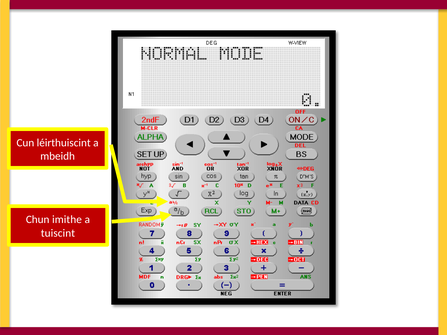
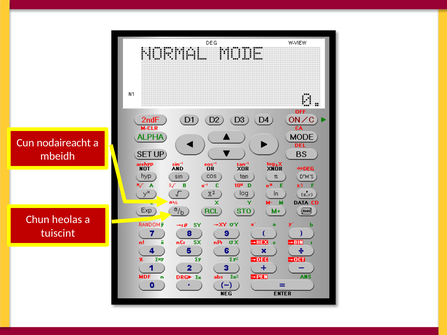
léirthuiscint: léirthuiscint -> nodaireacht (64, 143)
imithe: imithe -> heolas (67, 220)
